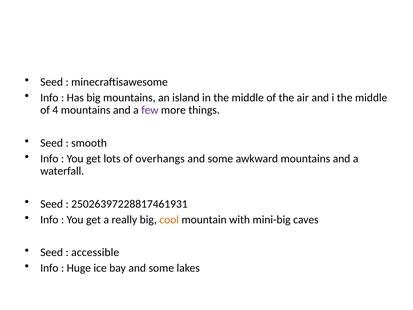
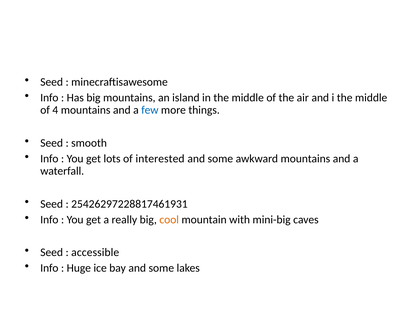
few colour: purple -> blue (150, 110)
overhangs: overhangs -> interested (160, 159)
25026397228817461931: 25026397228817461931 -> 25426297228817461931 (129, 204)
